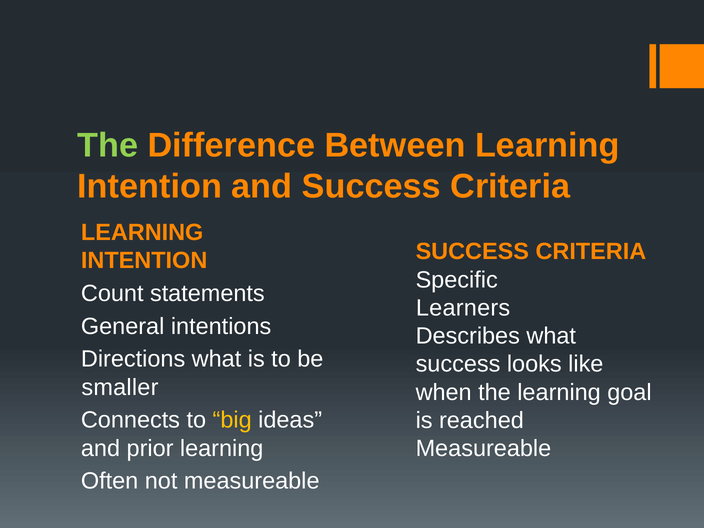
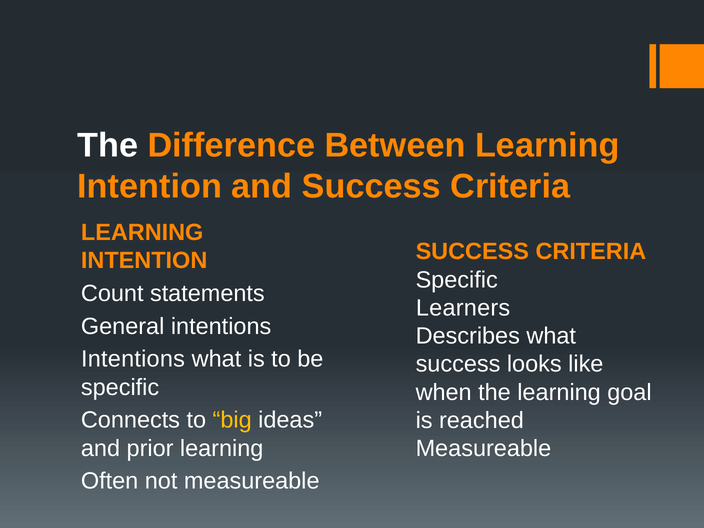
The colour: light green -> white (108, 145)
Directions: Directions -> Intentions (133, 359)
smaller: smaller -> specific (120, 387)
